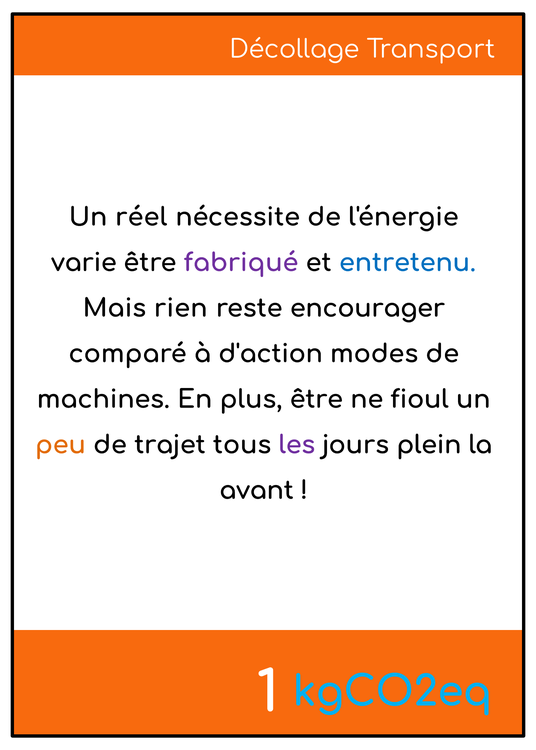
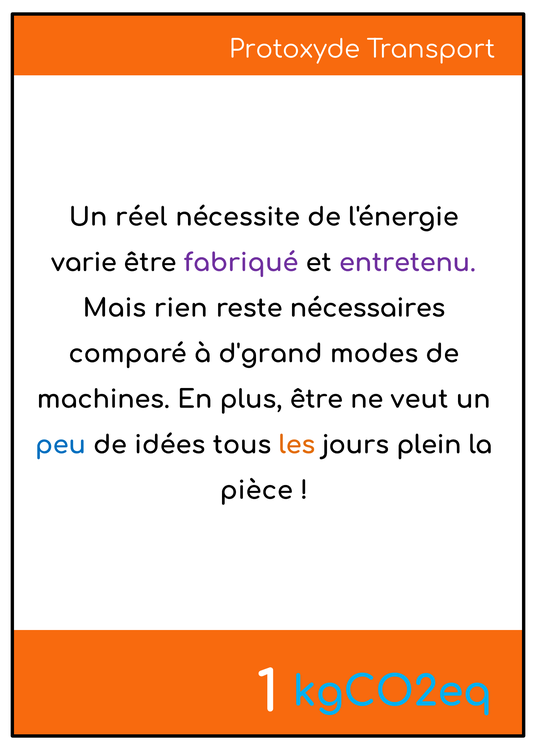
Décollage: Décollage -> Protoxyde (295, 50)
entretenu colour: blue -> purple (407, 263)
encourager: encourager -> nécessaires (367, 309)
d'action: d'action -> d'grand (270, 354)
fioul: fioul -> veut (419, 400)
peu colour: orange -> blue (60, 445)
trajet: trajet -> idées (170, 445)
les colour: purple -> orange (297, 445)
avant: avant -> pièce (256, 491)
